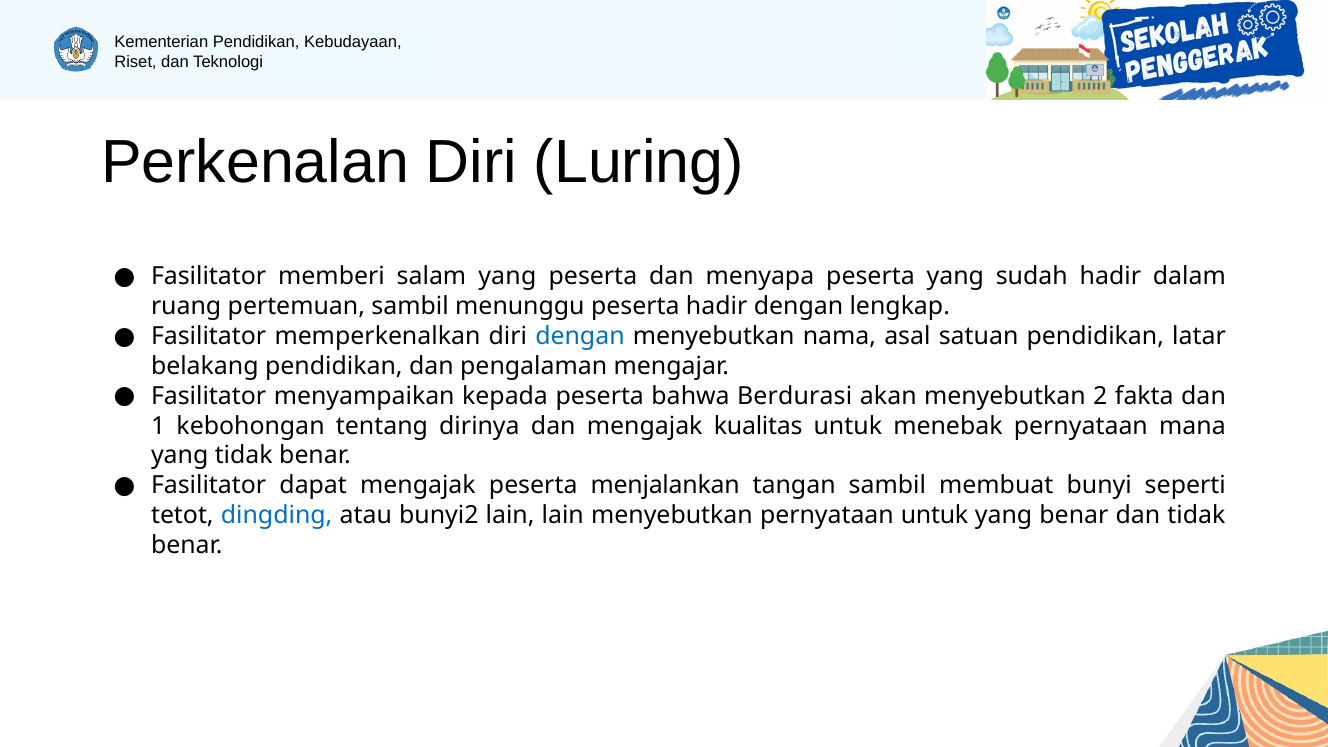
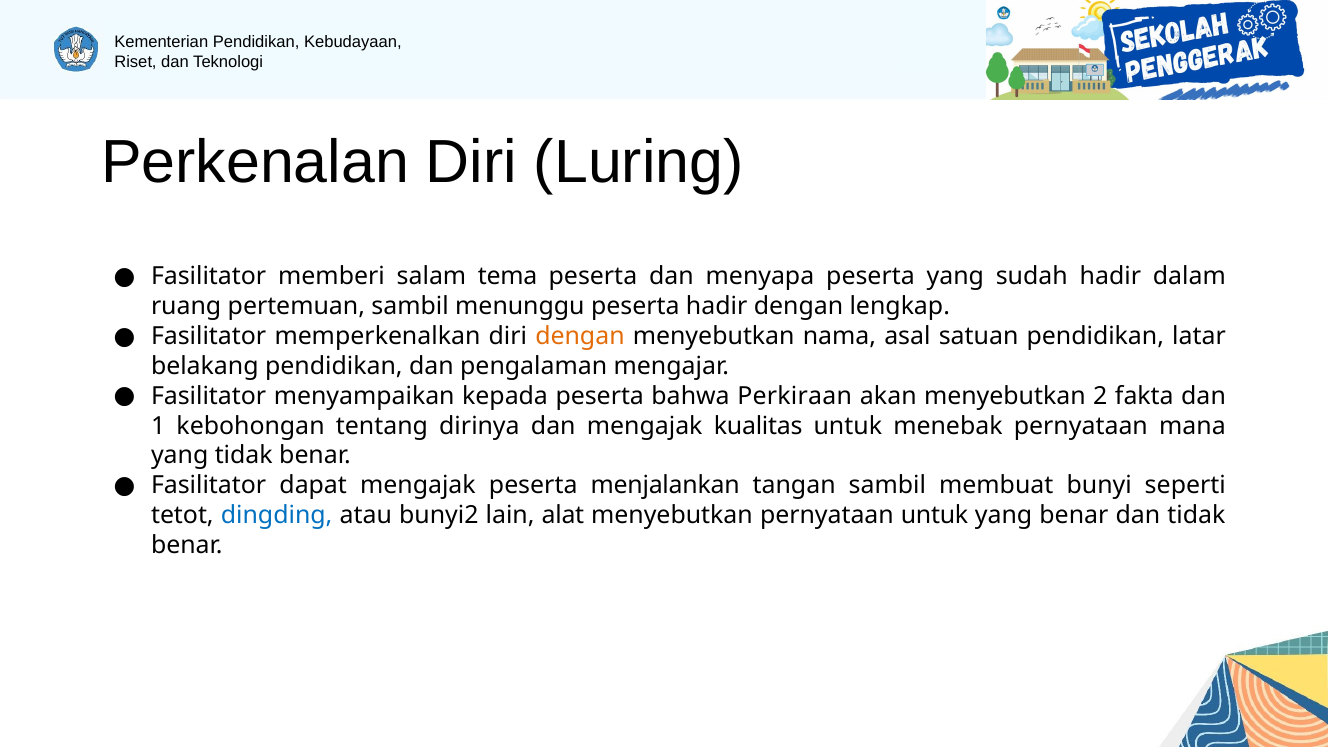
salam yang: yang -> tema (508, 276)
dengan colour: blue -> orange (580, 336)
Berdurasi: Berdurasi -> Perkiraan (795, 396)
lain lain: lain -> alat (563, 515)
